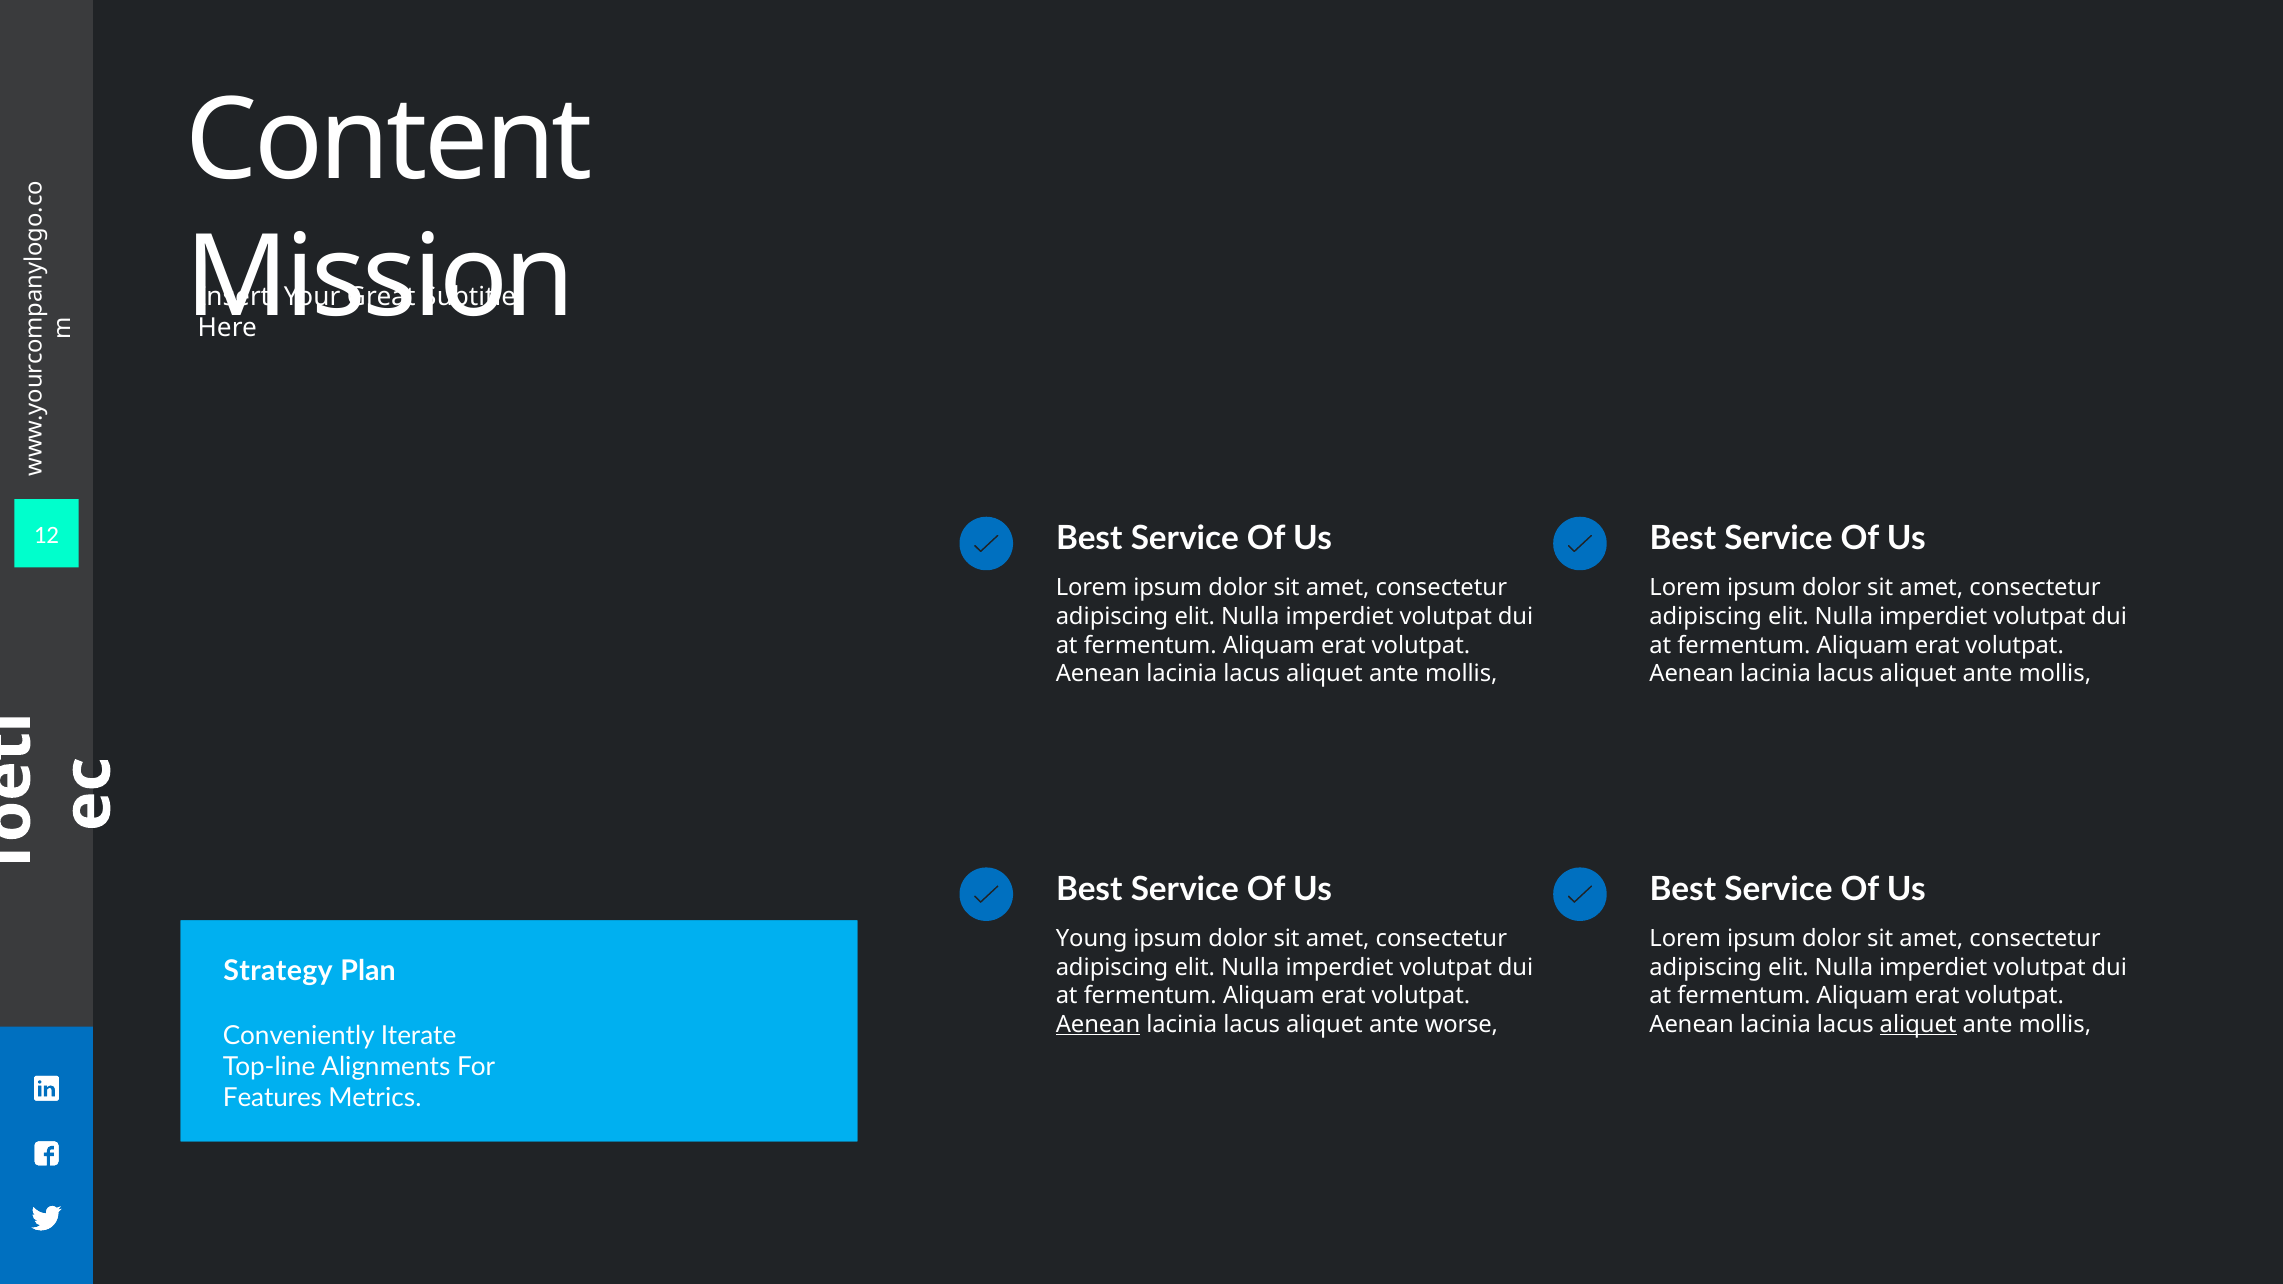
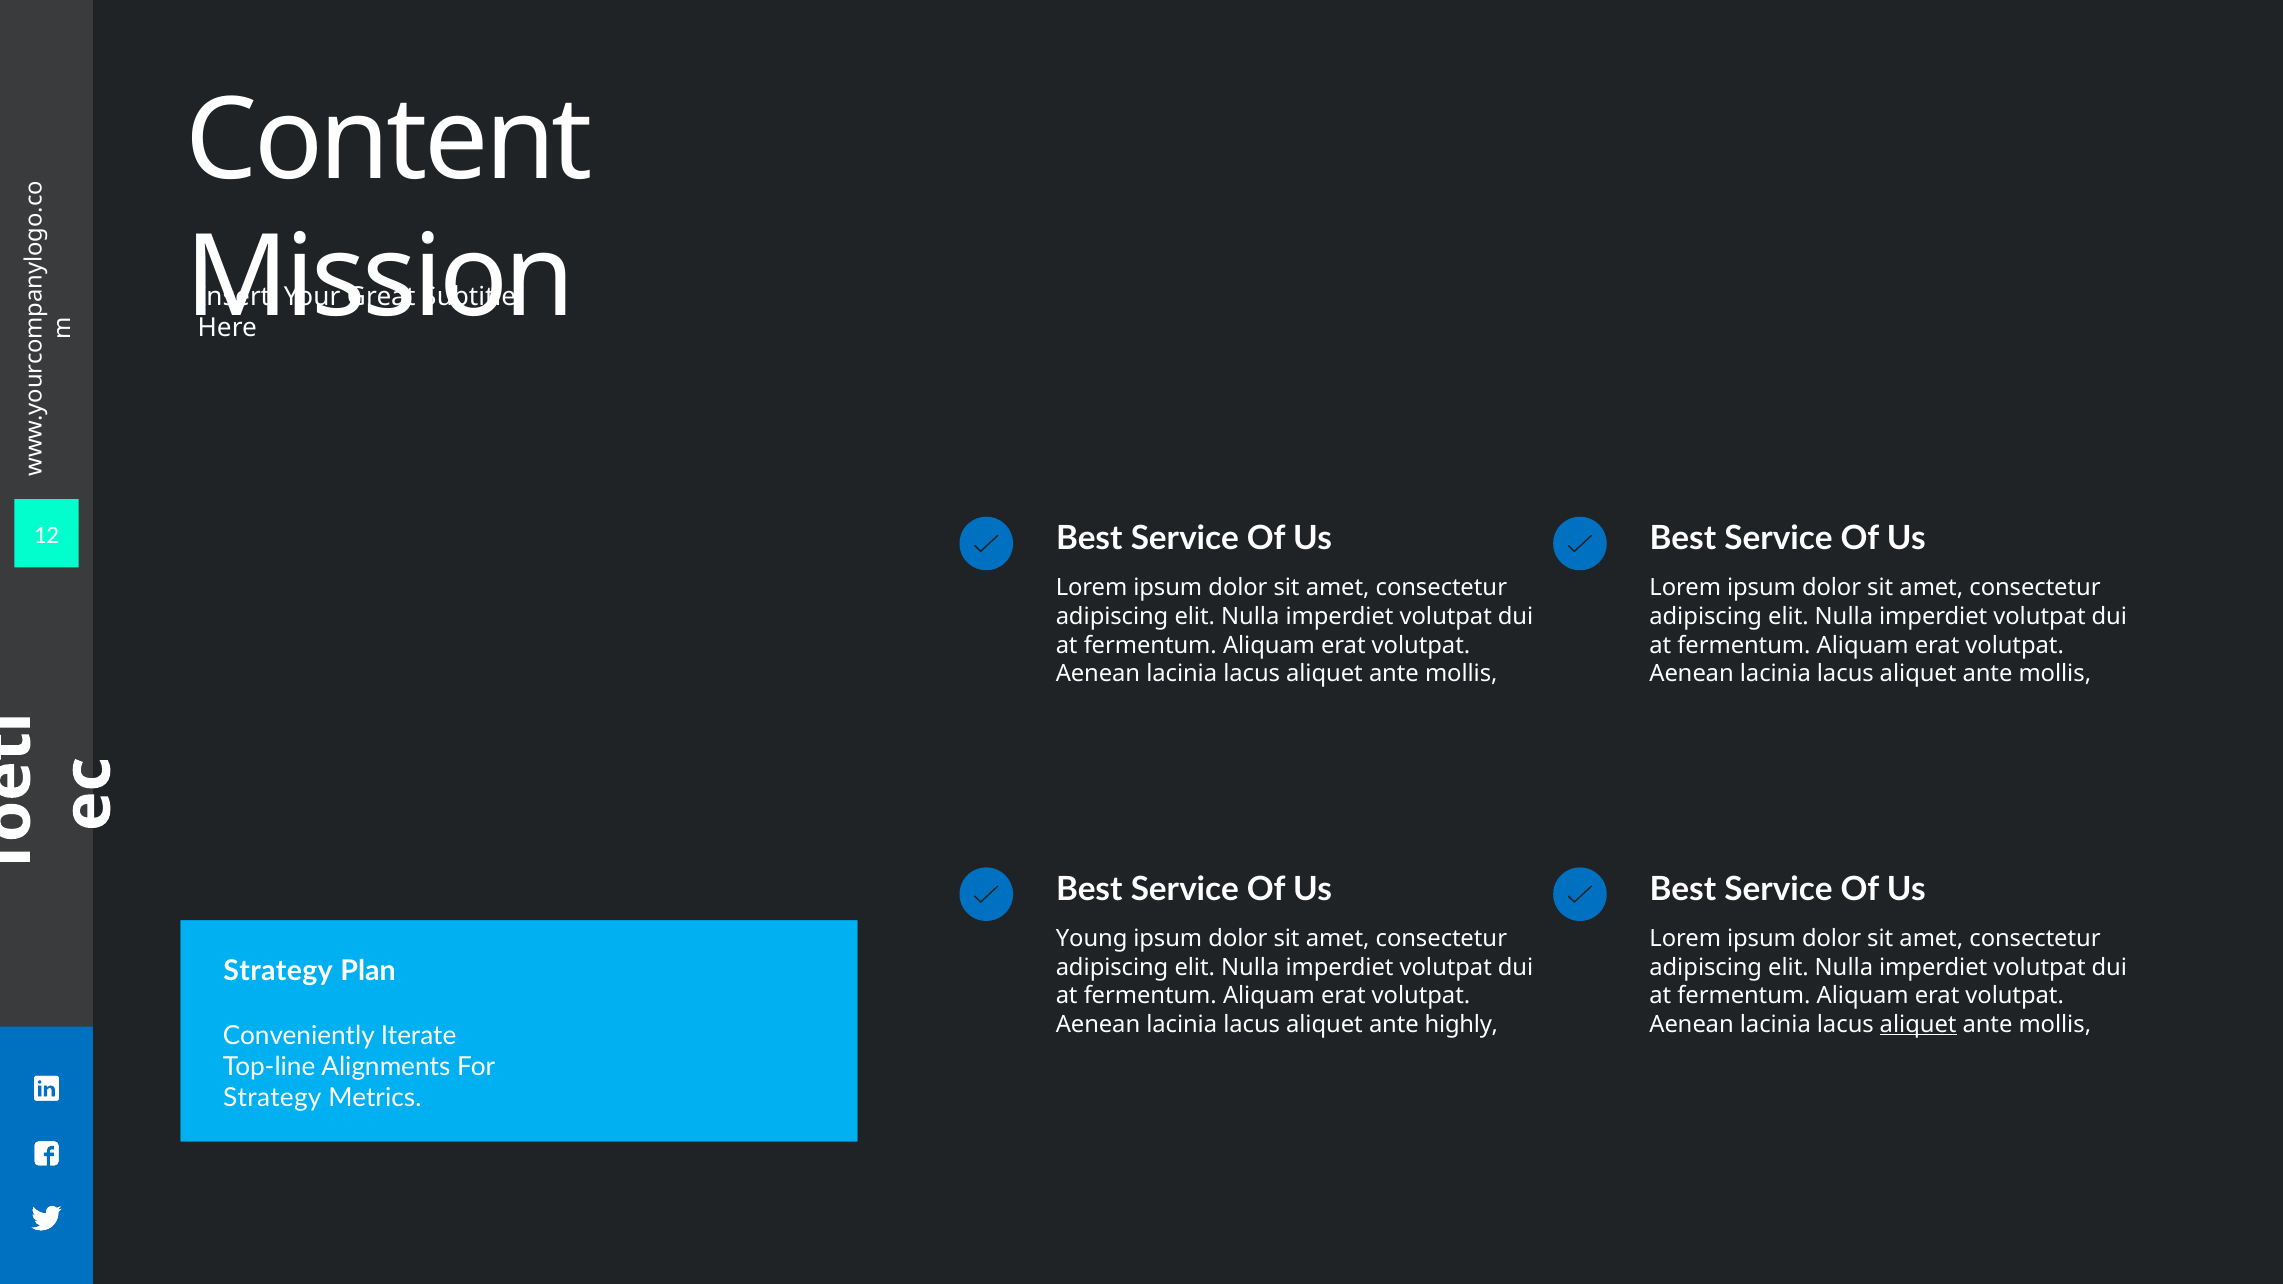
Aenean underline: present -> none (1098, 1025)
worse: worse -> highly (1461, 1025)
Features: Features -> Strategy (272, 1098)
